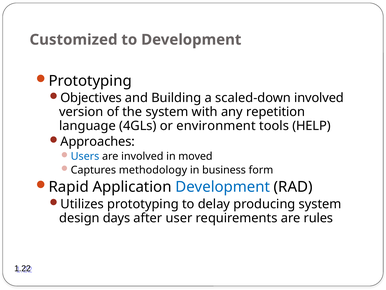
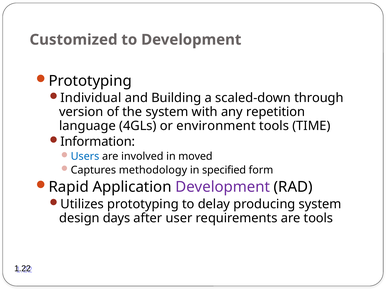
Objectives: Objectives -> Individual (91, 98)
scaled-down involved: involved -> through (319, 98)
HELP: HELP -> TIME (311, 126)
Approaches: Approaches -> Information (98, 141)
business: business -> specified (224, 170)
Development colour: blue -> purple (223, 187)
are rules: rules -> tools (318, 218)
